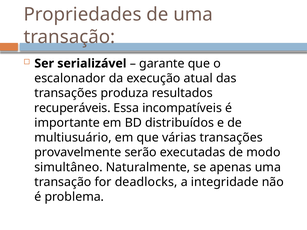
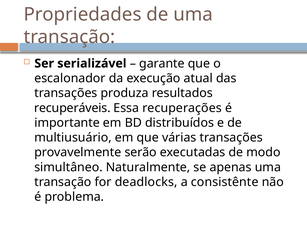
incompatíveis: incompatíveis -> recuperações (182, 108)
integridade: integridade -> consistênte (225, 182)
